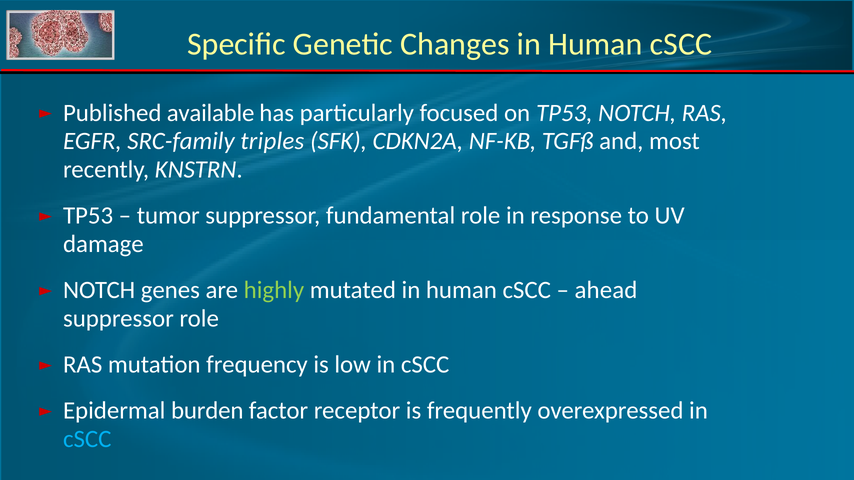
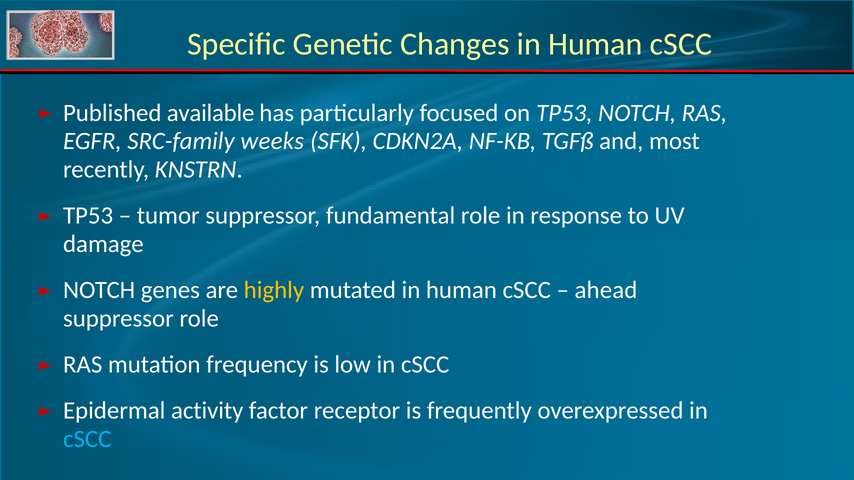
triples: triples -> weeks (272, 141)
highly colour: light green -> yellow (274, 290)
burden: burden -> activity (207, 411)
